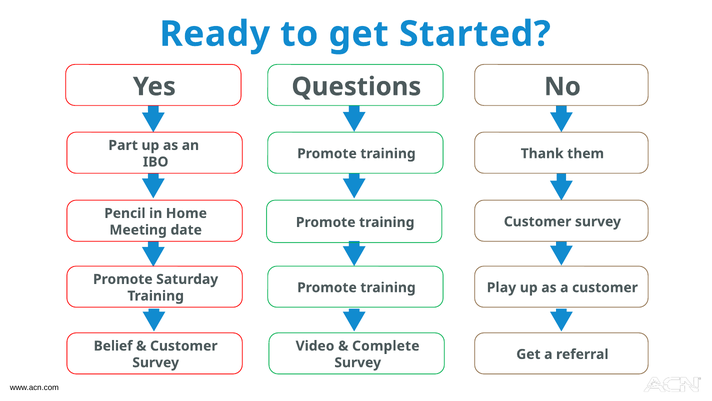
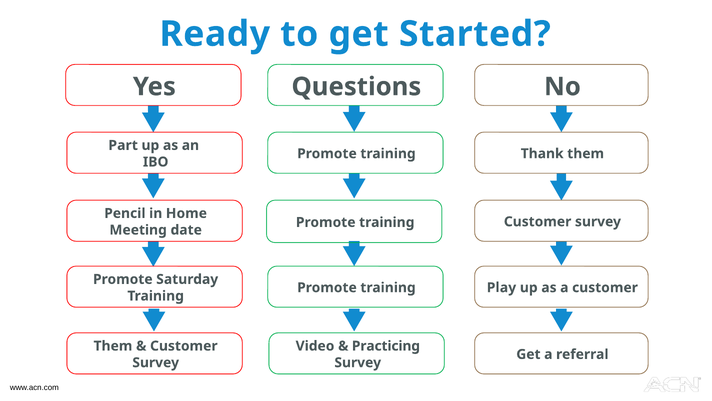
Belief: Belief -> Them (113, 346)
Complete: Complete -> Practicing (386, 346)
